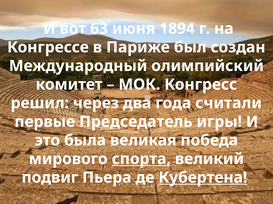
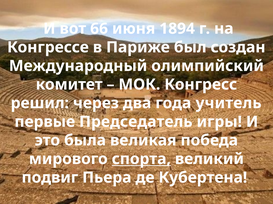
63: 63 -> 66 (99, 29)
считали: считали -> учитель (229, 103)
Кубертена underline: present -> none (203, 178)
